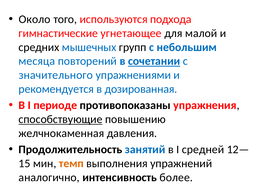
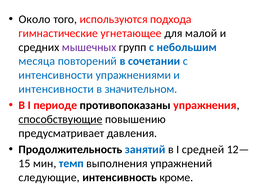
мышечных colour: blue -> purple (89, 47)
сочетании underline: present -> none (154, 61)
значительного: значительного -> интенсивности (56, 75)
рекомендуется: рекомендуется -> интенсивности (56, 89)
дозированная: дозированная -> значительном (141, 89)
желчнокаменная: желчнокаменная -> предусматривает (61, 134)
темп colour: orange -> blue (71, 164)
аналогично: аналогично -> следующие (49, 178)
более: более -> кроме (176, 178)
